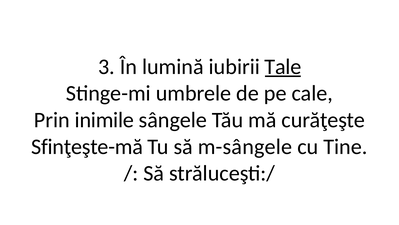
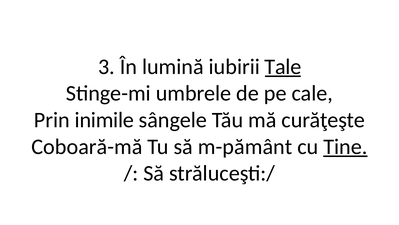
Sfinţeşte-mă: Sfinţeşte-mă -> Coboară-mă (87, 146)
m-sângele: m-sângele -> m-pământ (245, 146)
Tine underline: none -> present (345, 146)
